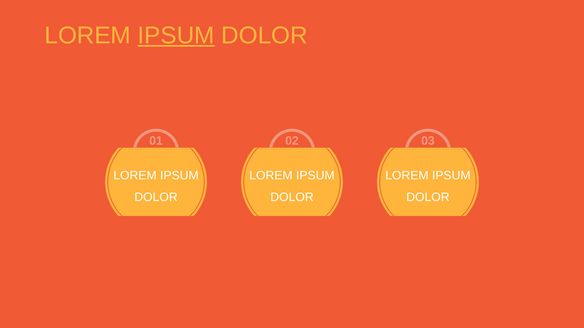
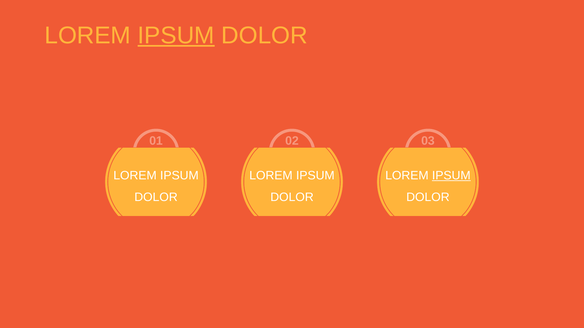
IPSUM underline: none -> present (451, 176)
